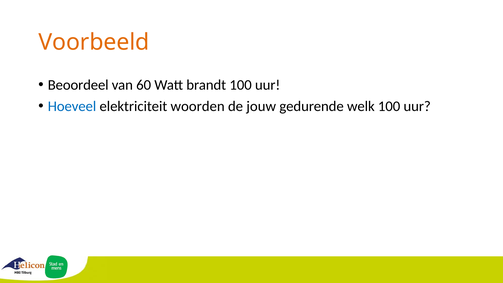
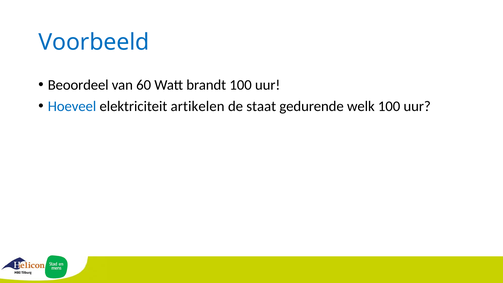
Voorbeeld colour: orange -> blue (94, 42)
woorden: woorden -> artikelen (198, 106)
jouw: jouw -> staat (261, 106)
